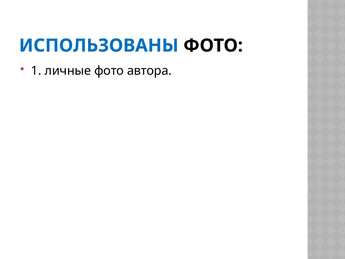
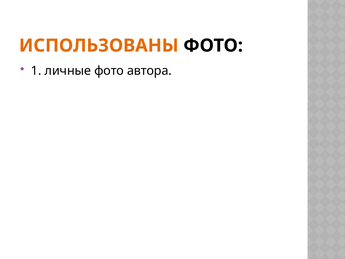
ИСПОЛЬЗОВАНЫ colour: blue -> orange (99, 46)
